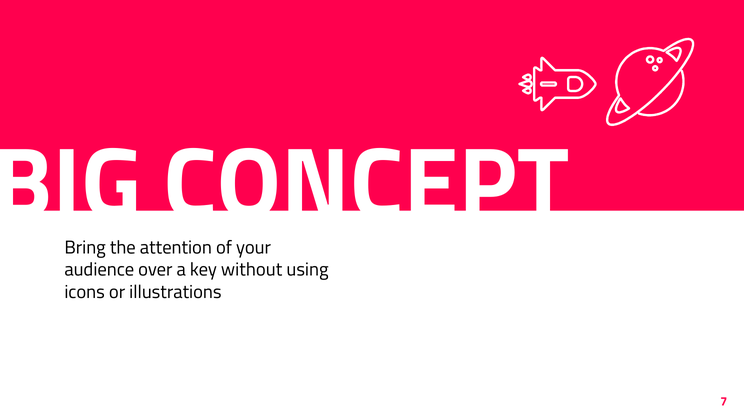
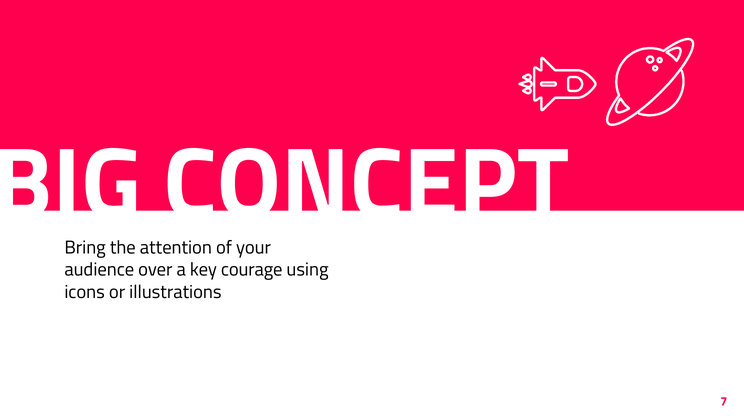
without: without -> courage (252, 270)
